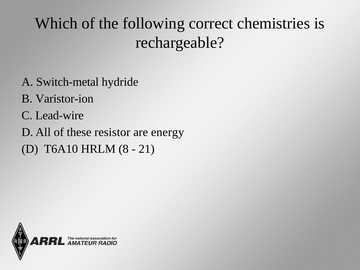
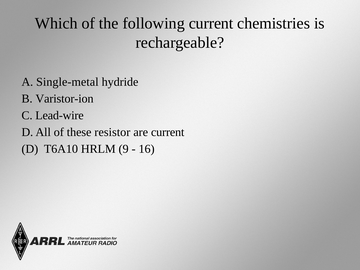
following correct: correct -> current (211, 23)
Switch-metal: Switch-metal -> Single-metal (67, 82)
are energy: energy -> current (168, 132)
8: 8 -> 9 (124, 149)
21: 21 -> 16 (147, 149)
